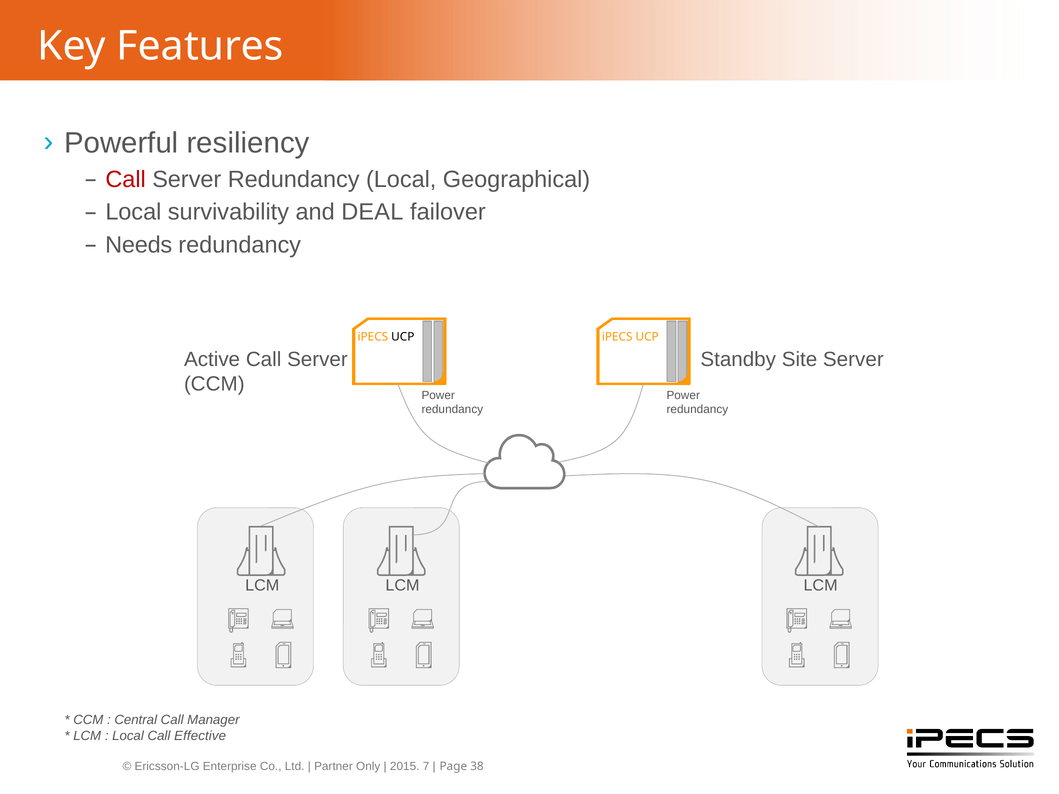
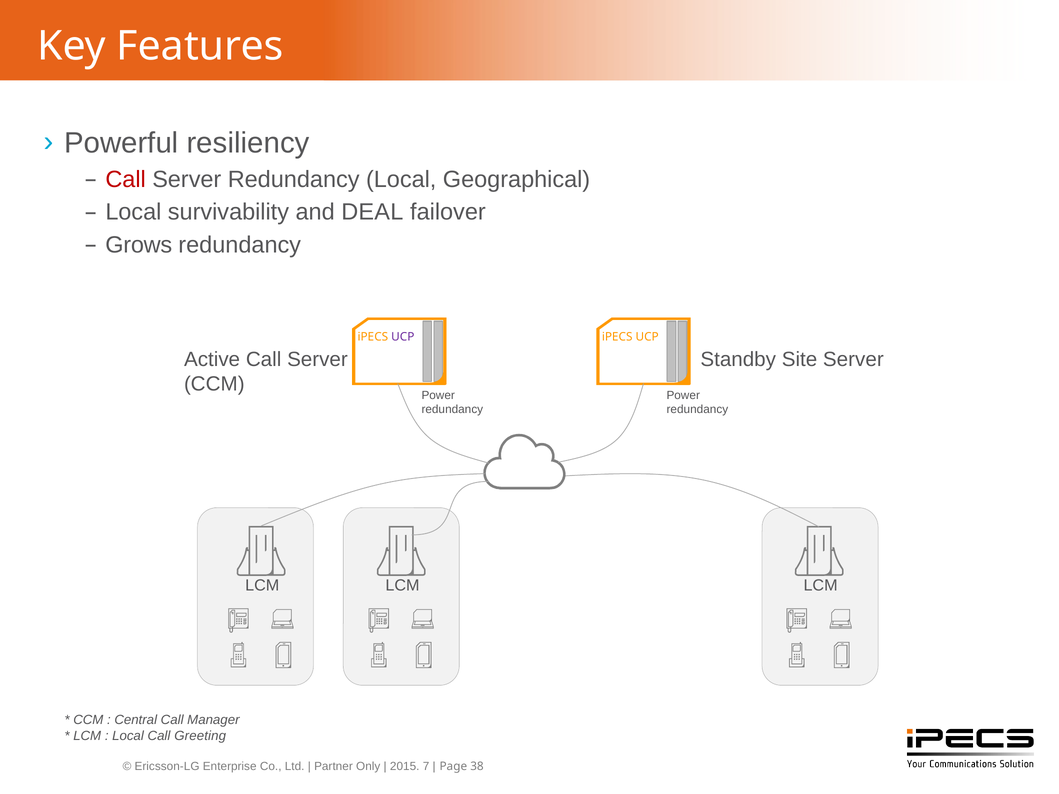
Needs: Needs -> Grows (139, 245)
UCP colour: black -> purple (403, 337)
Effective: Effective -> Greeting (200, 736)
